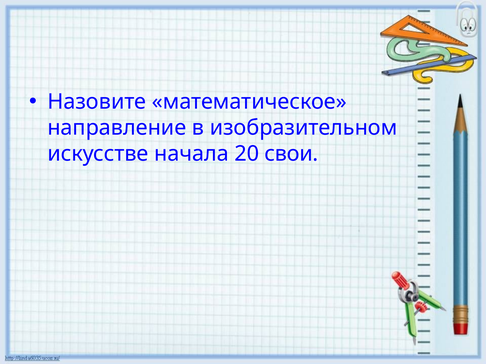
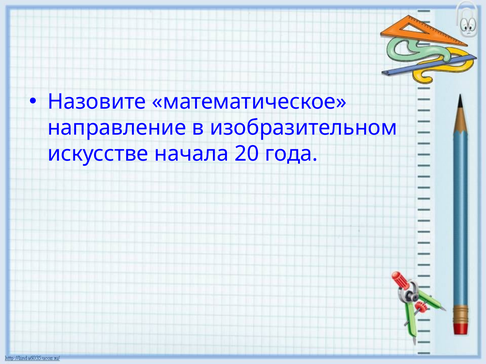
свои: свои -> года (291, 154)
